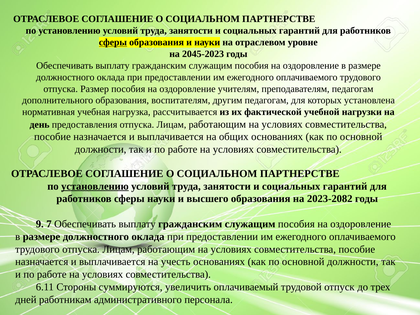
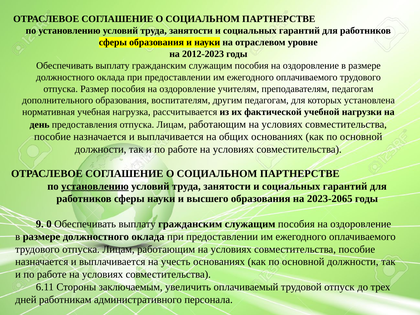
сферы underline: present -> none (113, 42)
2045-2023: 2045-2023 -> 2012-2023 (203, 54)
2023-2082: 2023-2082 -> 2023-2065 (330, 199)
7: 7 -> 0 (49, 224)
суммируются: суммируются -> заключаемым (131, 287)
